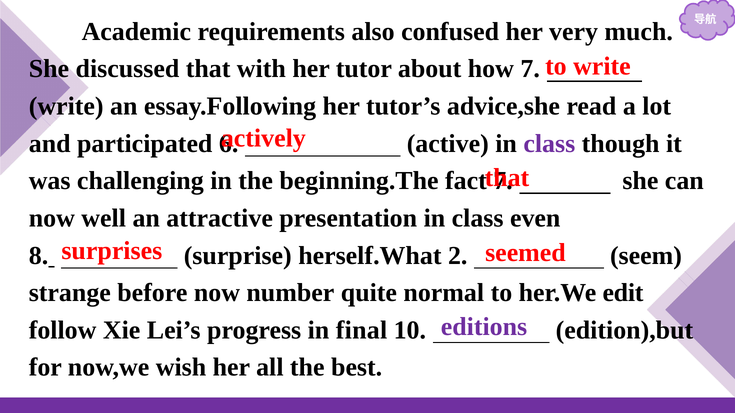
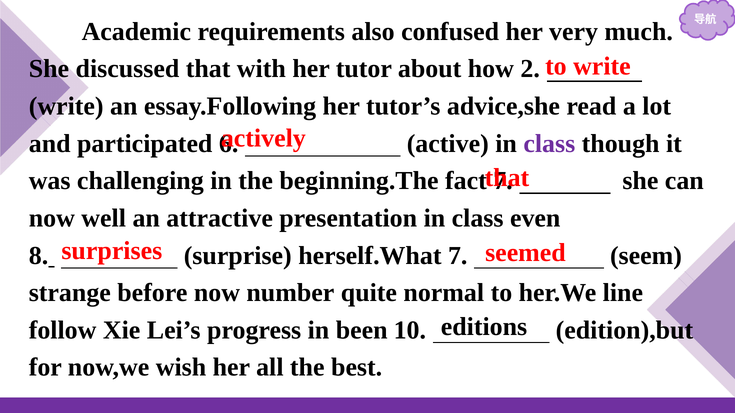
how 7: 7 -> 2 (530, 69)
herself.What 2: 2 -> 7 (458, 256)
edit: edit -> line (623, 293)
editions colour: purple -> black (484, 327)
final: final -> been (362, 330)
